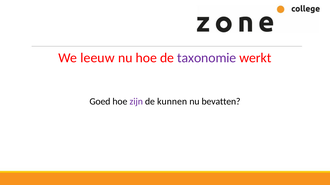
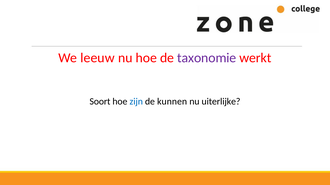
Goed: Goed -> Soort (100, 102)
zijn colour: purple -> blue (136, 102)
bevatten: bevatten -> uiterlijke (221, 102)
